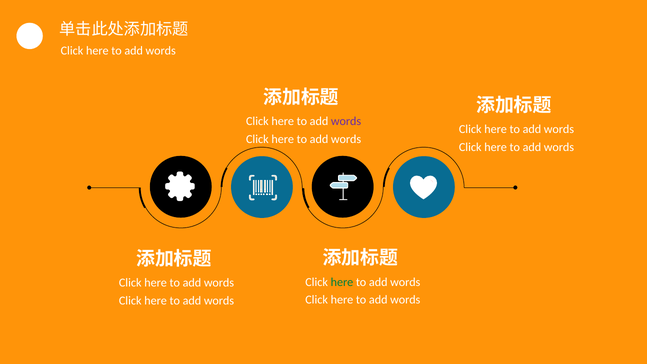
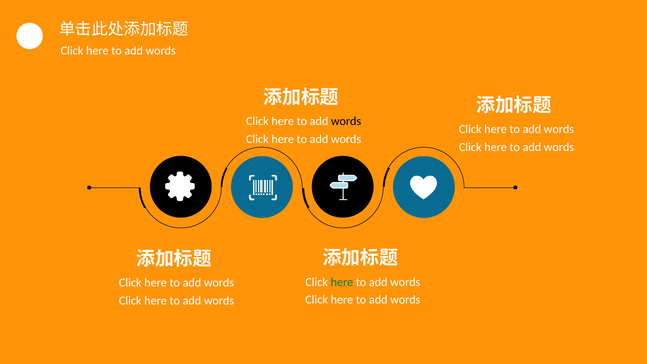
words colour: purple -> black (346, 121)
